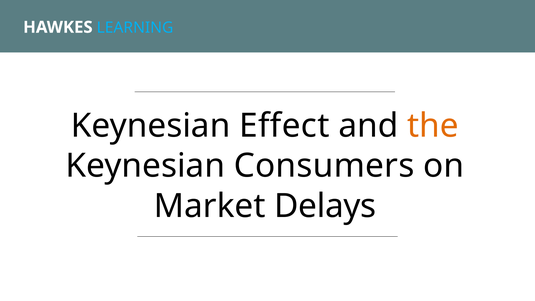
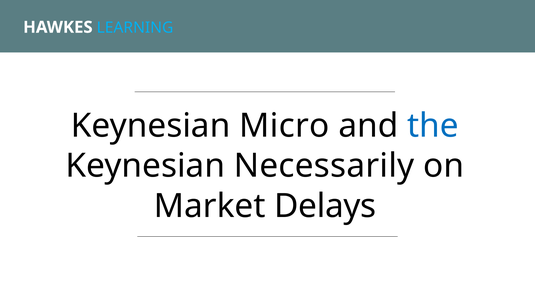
Effect: Effect -> Micro (284, 126)
the colour: orange -> blue (433, 126)
Consumers: Consumers -> Necessarily (324, 166)
